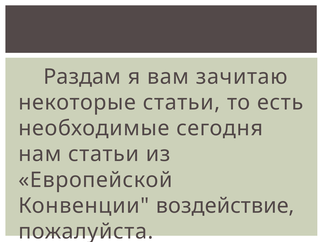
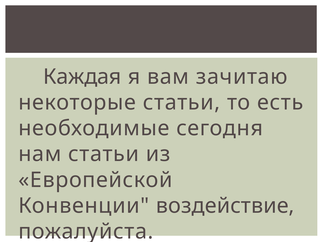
Раздам: Раздам -> Каждая (82, 77)
